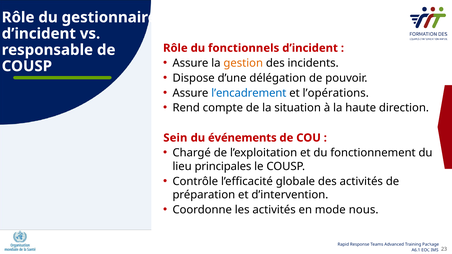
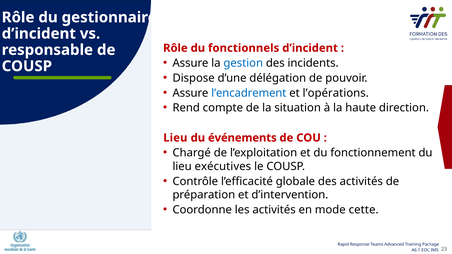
gestion colour: orange -> blue (243, 63)
Sein: Sein -> Lieu (175, 138)
principales: principales -> exécutives (223, 166)
nous: nous -> cette (364, 210)
